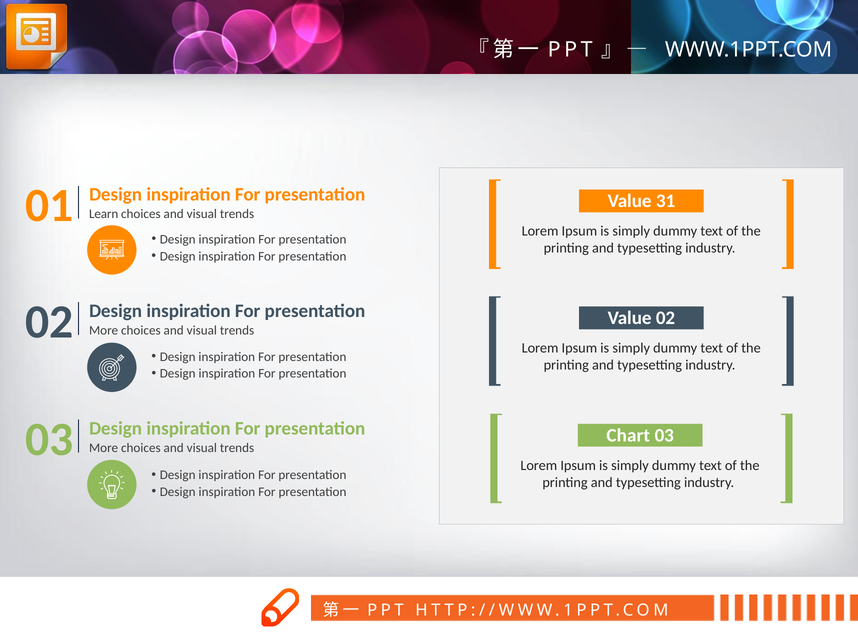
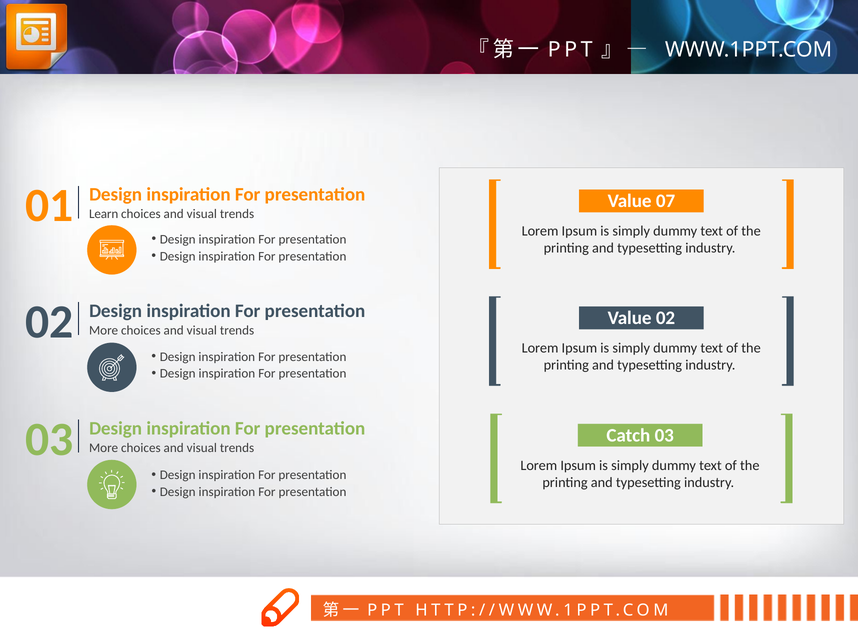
31: 31 -> 07 (666, 201)
Chart: Chart -> Catch (628, 436)
